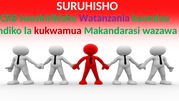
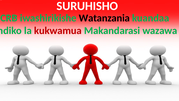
Watanzania colour: purple -> black (104, 18)
